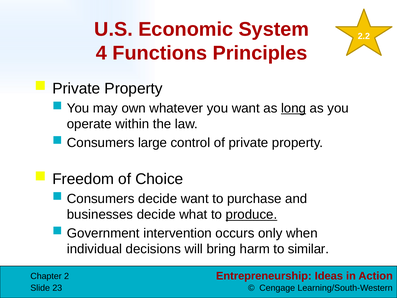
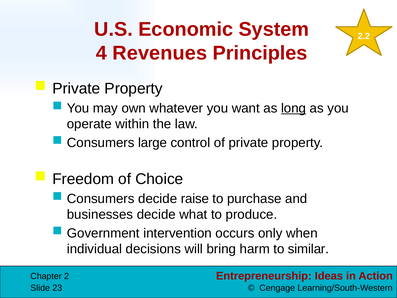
Functions: Functions -> Revenues (160, 53)
decide want: want -> raise (195, 199)
produce underline: present -> none (251, 214)
